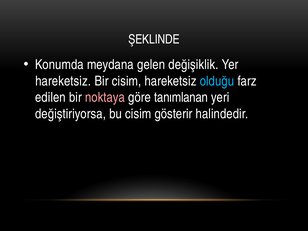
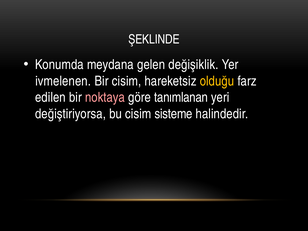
hareketsiz: hareketsiz -> ivmelenen (63, 81)
olduğu colour: light blue -> yellow (217, 81)
gösterir: gösterir -> sisteme (174, 114)
